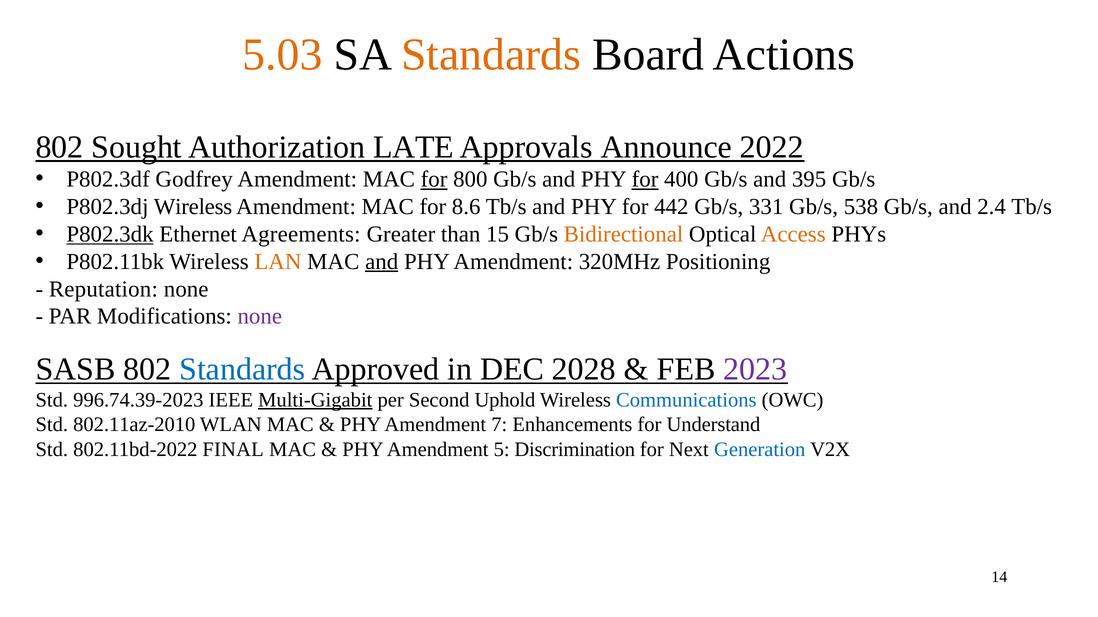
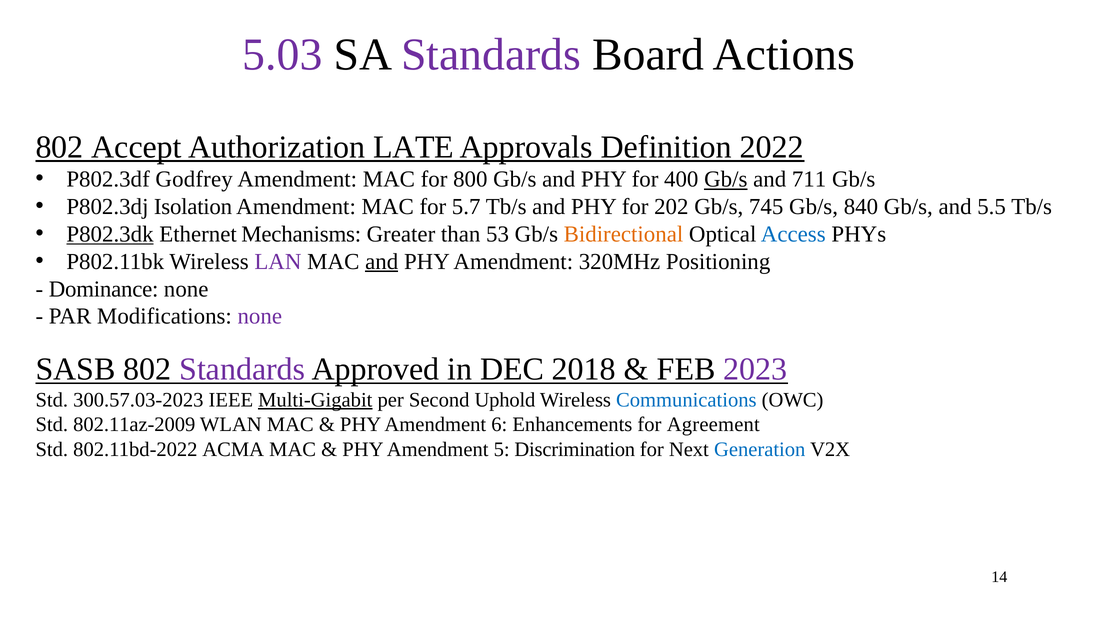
5.03 colour: orange -> purple (282, 55)
Standards colour: orange -> purple (491, 55)
Sought: Sought -> Accept (137, 147)
Announce: Announce -> Definition (666, 147)
for underline: present -> none (434, 179)
for underline: present -> none (645, 179)
Gb/s underline: none -> present (726, 179)
395: 395 -> 711 (809, 179)
P802.3dj Wireless: Wireless -> Isolation (193, 207)
8.6: 8.6 -> 5.7 (466, 207)
442: 442 -> 202 (671, 207)
331: 331 -> 745 (766, 207)
538: 538 -> 840 (861, 207)
2.4: 2.4 -> 5.5 (992, 207)
Agreements: Agreements -> Mechanisms (301, 234)
15: 15 -> 53 (498, 234)
Access colour: orange -> blue (793, 234)
LAN colour: orange -> purple (278, 262)
Reputation: Reputation -> Dominance (104, 289)
Standards colour: blue -> purple (242, 370)
2028: 2028 -> 2018 (584, 370)
996.74.39-2023: 996.74.39-2023 -> 300.57.03-2023 (138, 400)
802.11az-2010: 802.11az-2010 -> 802.11az-2009 (134, 425)
7: 7 -> 6 (499, 425)
Understand: Understand -> Agreement (713, 425)
FINAL: FINAL -> ACMA (233, 450)
